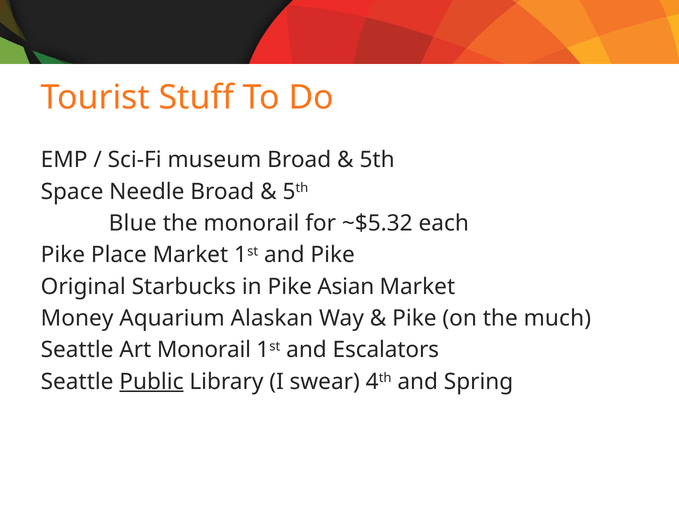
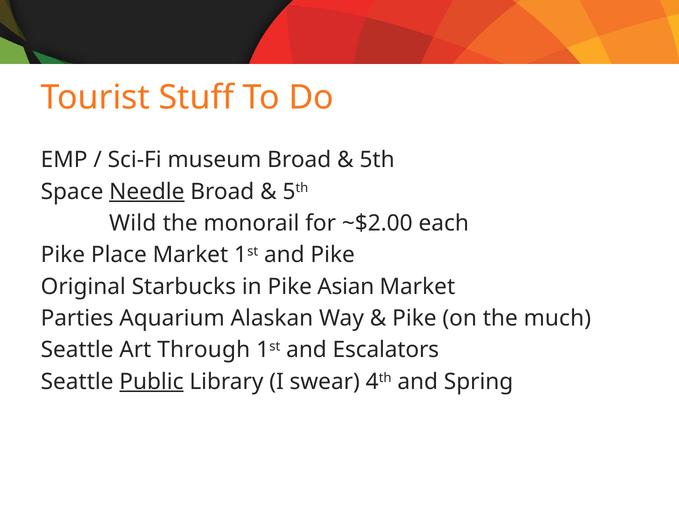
Needle underline: none -> present (147, 192)
Blue: Blue -> Wild (133, 223)
~$5.32: ~$5.32 -> ~$2.00 (377, 223)
Money: Money -> Parties (77, 318)
Art Monorail: Monorail -> Through (204, 350)
